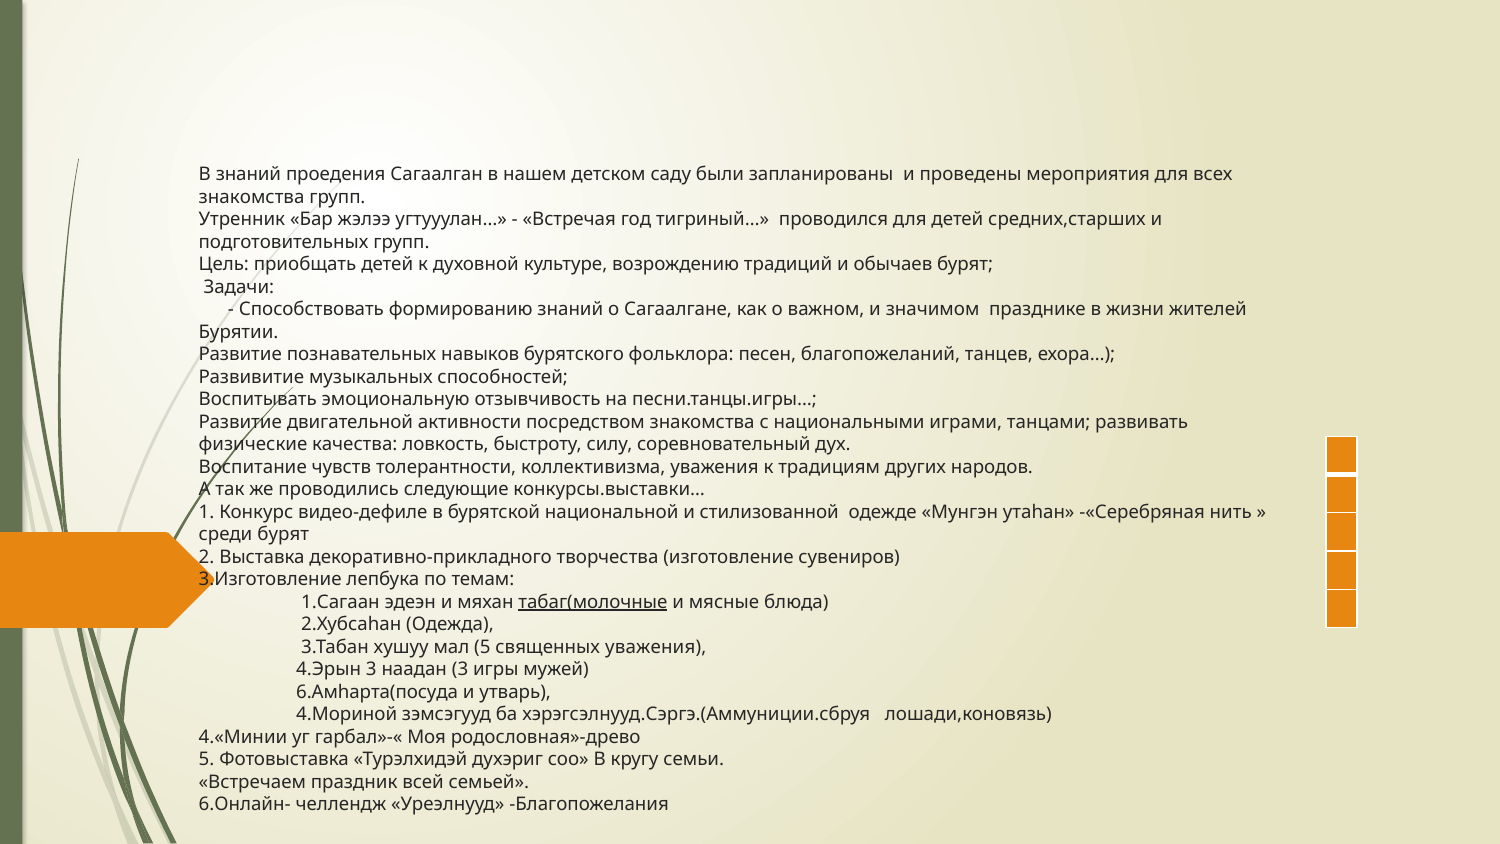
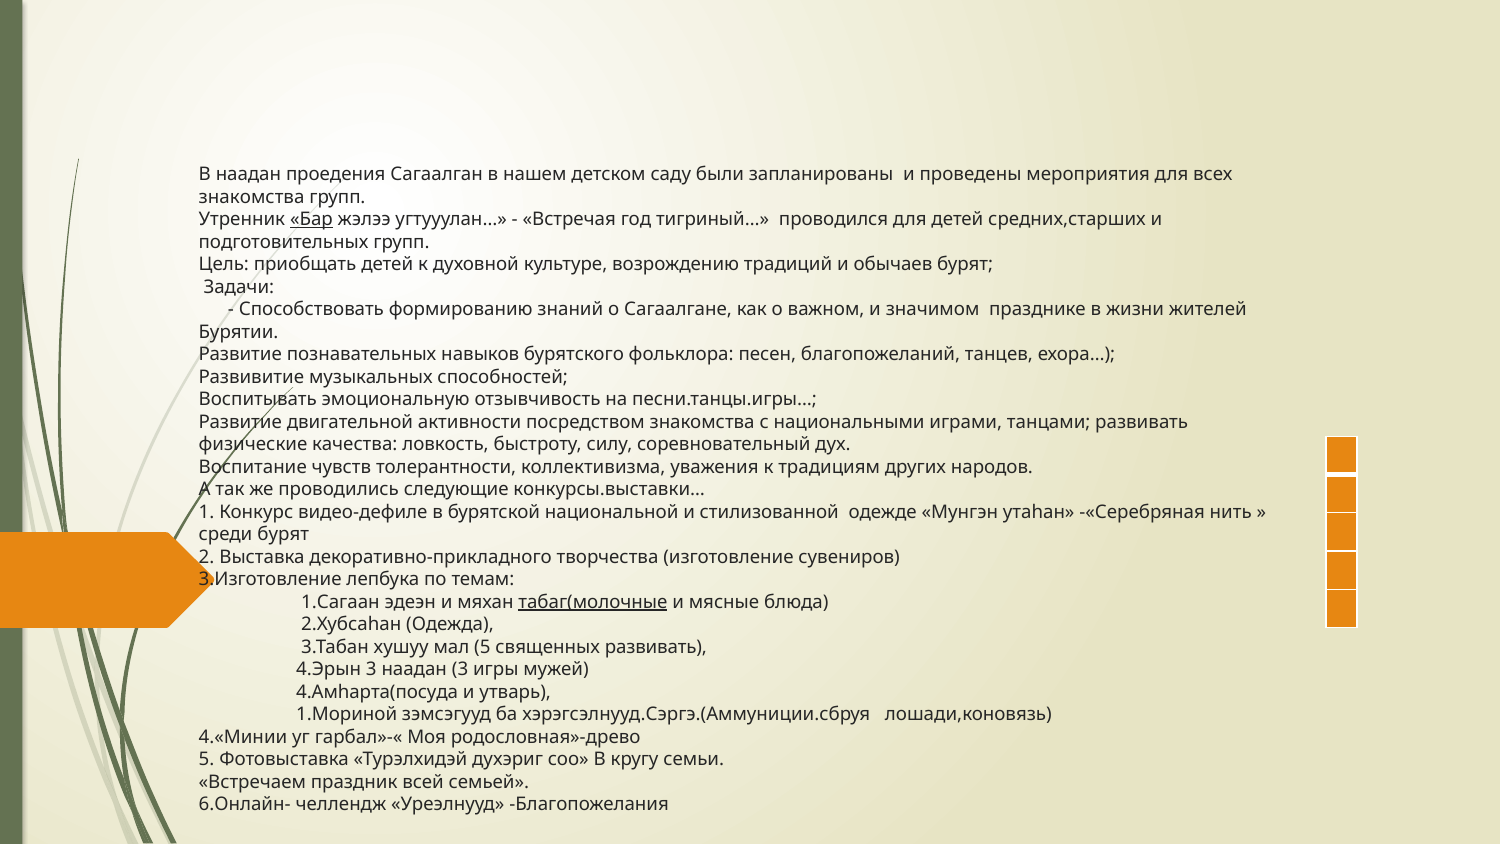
В знаний: знаний -> наадан (248, 174)
Бар underline: none -> present (311, 219)
священных уважения: уважения -> развивать (656, 647)
6.Амhарта(посуда: 6.Амhарта(посуда -> 4.Амhарта(посуда (377, 692)
4.Мориной: 4.Мориной -> 1.Мориной (347, 714)
